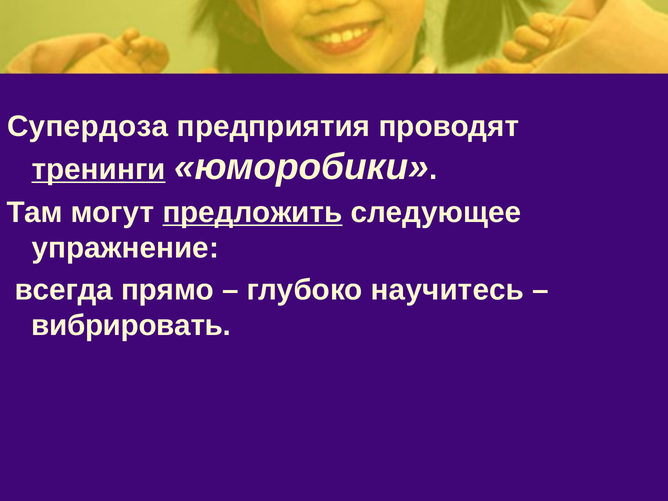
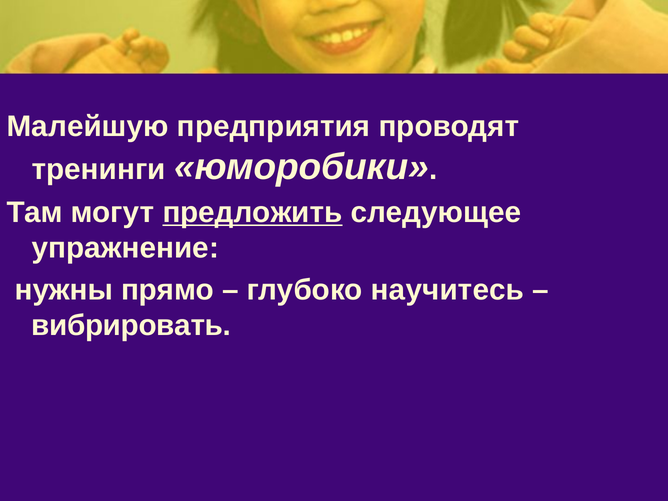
Супердоза: Супердоза -> Малейшую (88, 126)
тренинги underline: present -> none (99, 169)
всегда: всегда -> нужны (64, 290)
